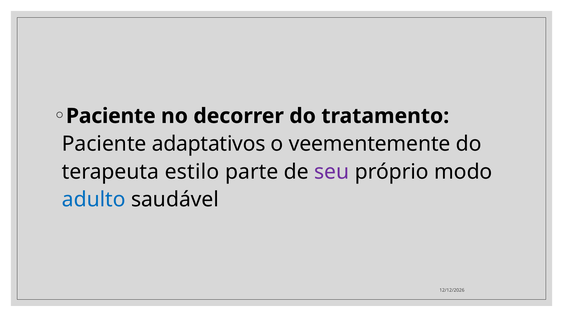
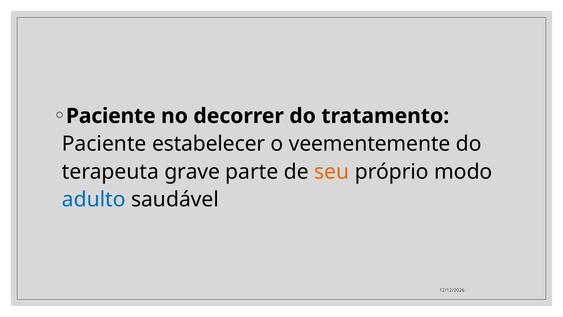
adaptativos: adaptativos -> estabelecer (209, 144)
estilo: estilo -> grave (192, 172)
seu colour: purple -> orange (332, 172)
